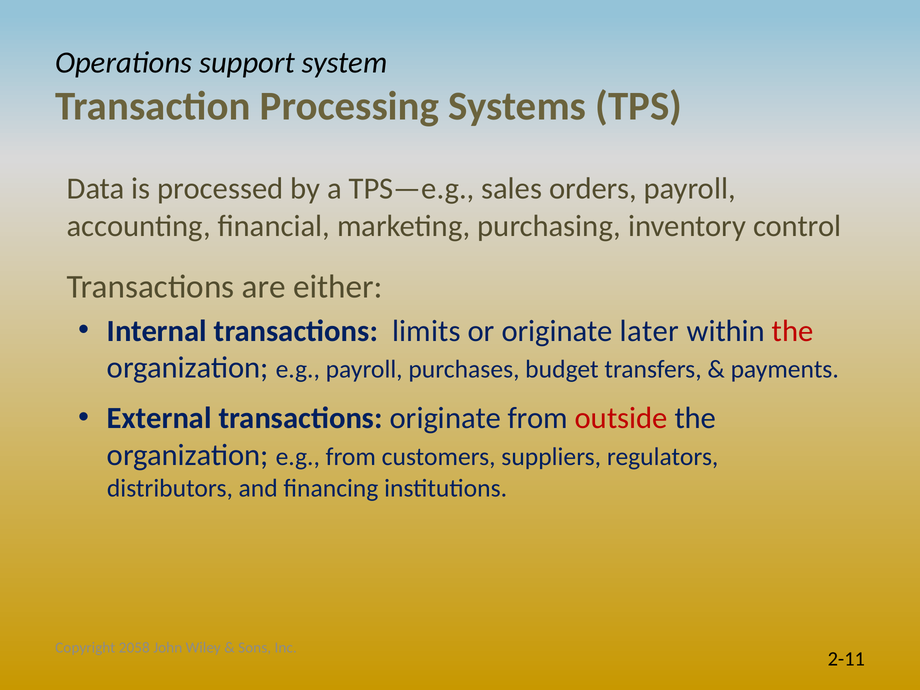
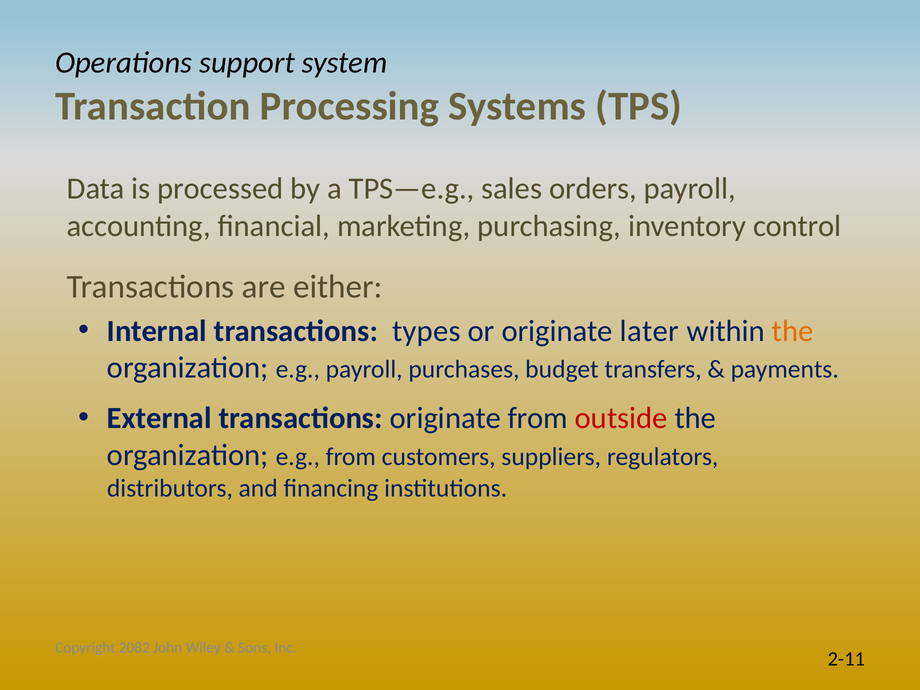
limits: limits -> types (426, 331)
the colour: red -> orange (793, 331)
2058: 2058 -> 2082 (134, 648)
